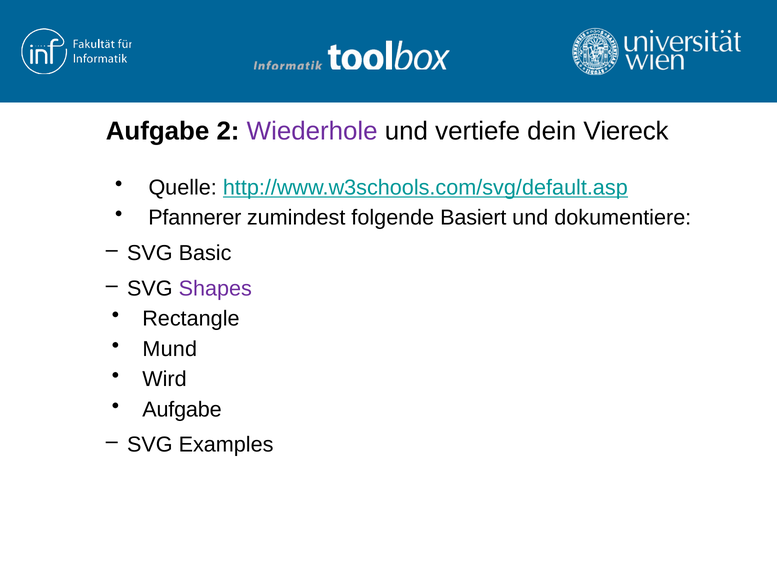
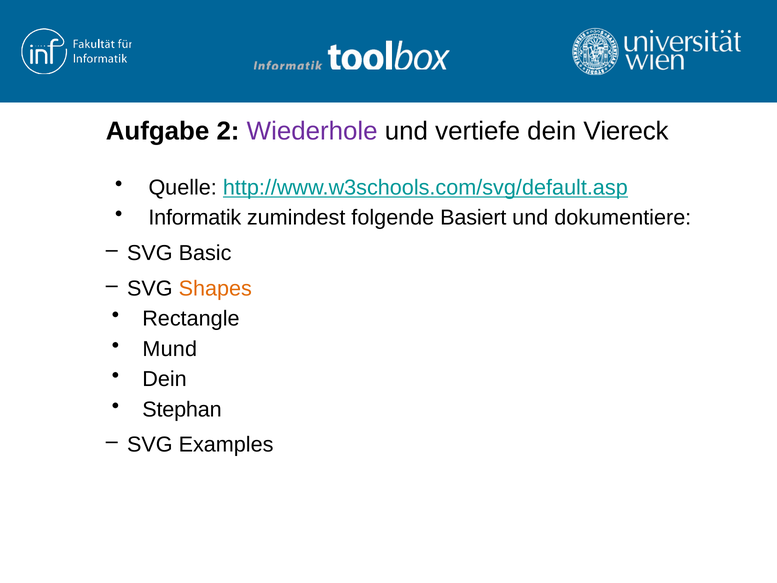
Pfannerer: Pfannerer -> Informatik (195, 218)
Shapes colour: purple -> orange (215, 288)
Wird: Wird -> Dein (164, 379)
Aufgabe: Aufgabe -> Stephan (182, 409)
